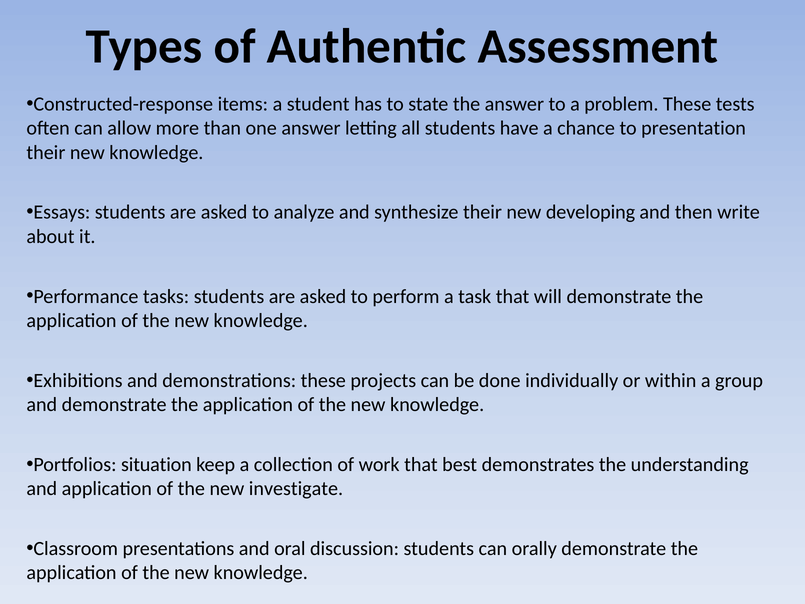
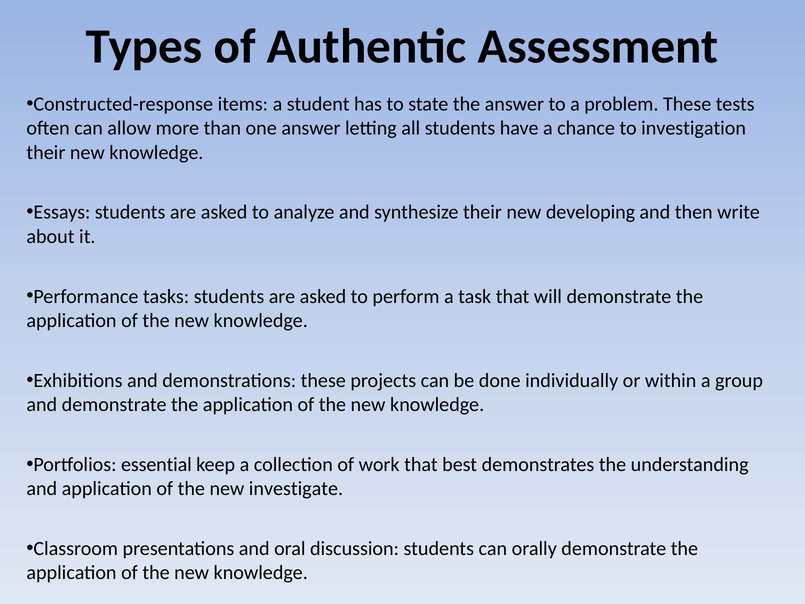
presentation: presentation -> investigation (694, 128)
situation: situation -> essential (156, 464)
